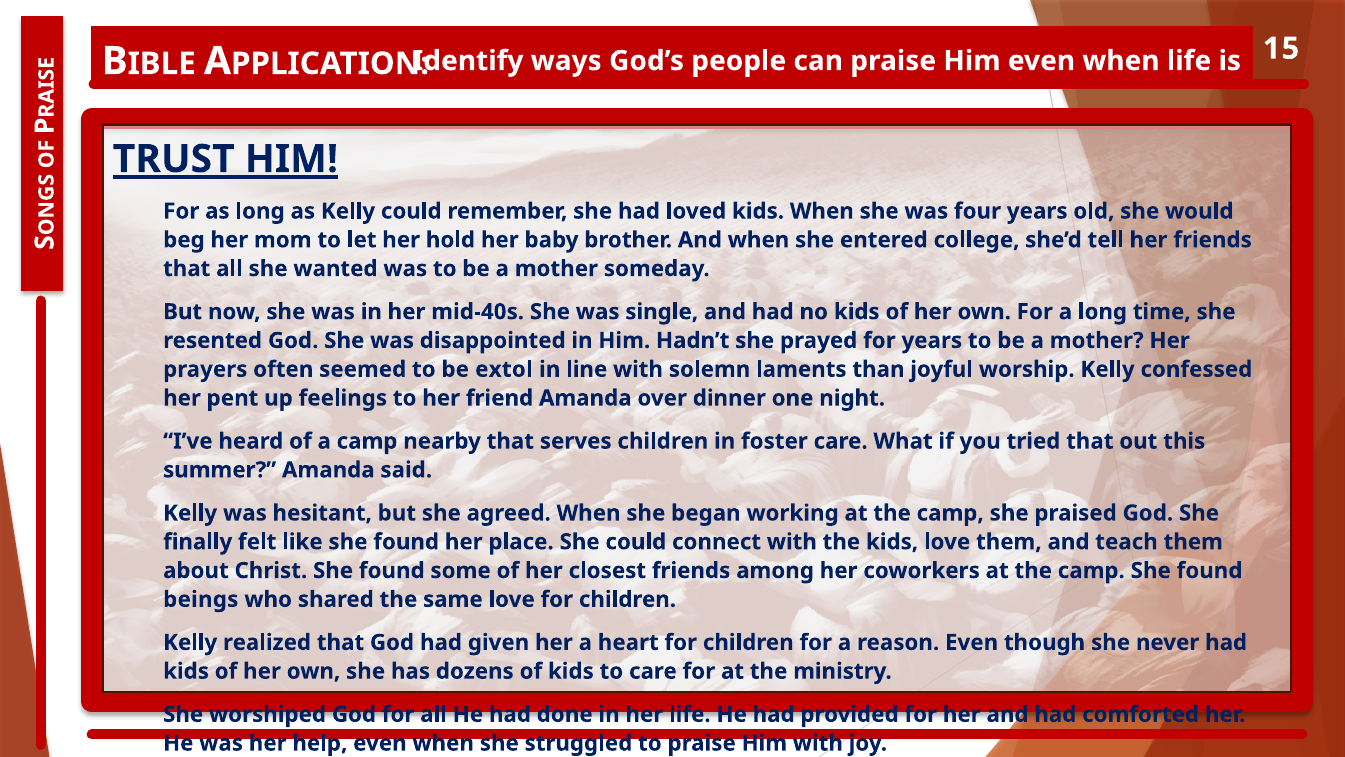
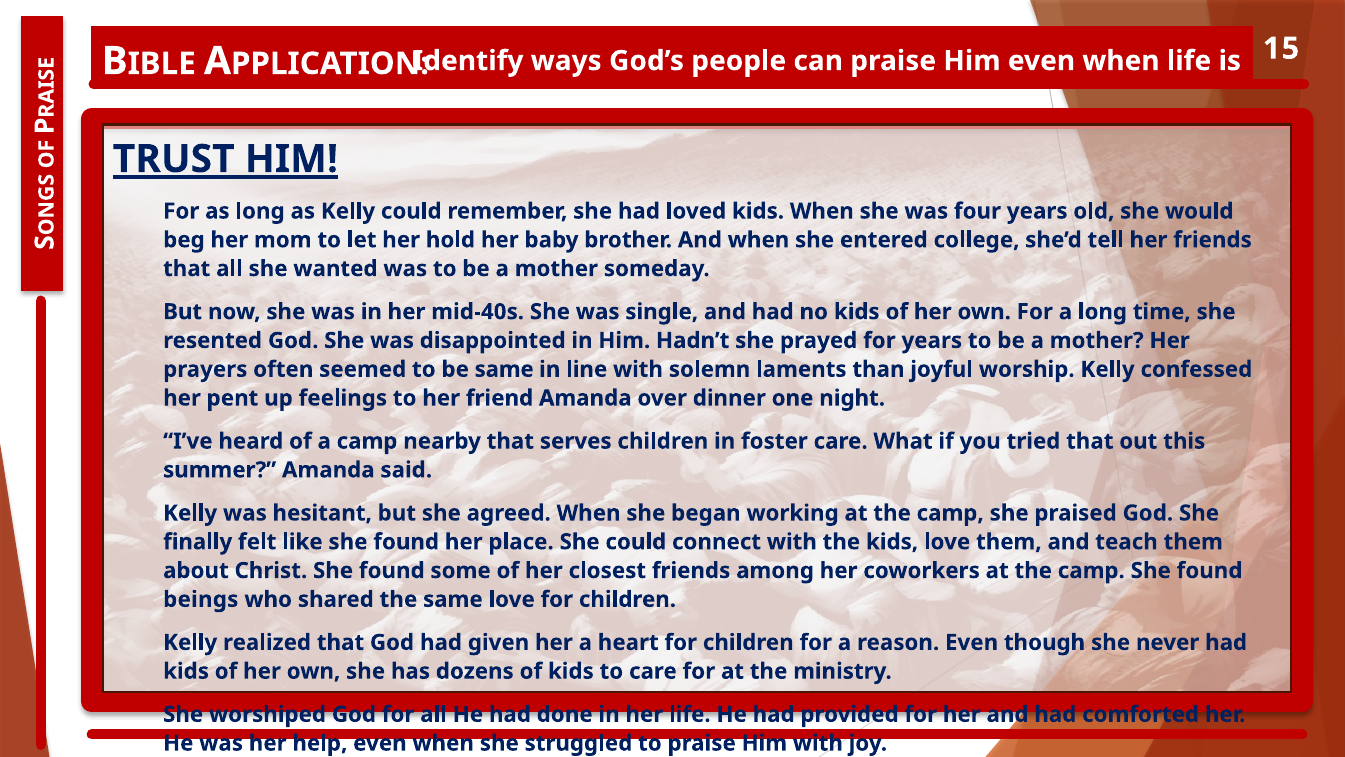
be extol: extol -> same (504, 369)
